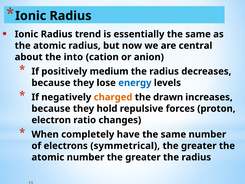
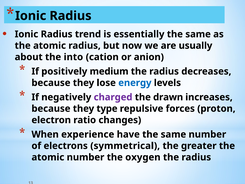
central: central -> usually (195, 46)
charged colour: orange -> purple (113, 97)
hold: hold -> type (107, 108)
completely: completely -> experience (88, 134)
number the greater: greater -> oxygen (143, 157)
